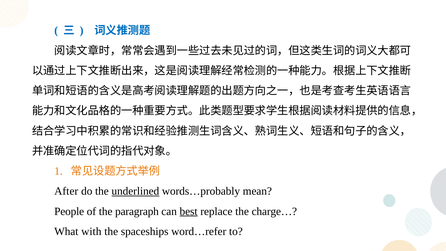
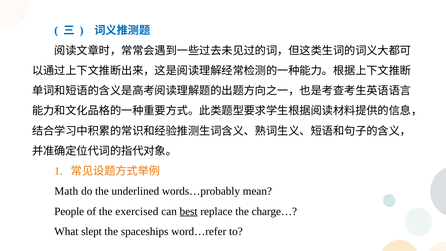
After: After -> Math (66, 191)
underlined underline: present -> none (135, 191)
paragraph: paragraph -> exercised (137, 211)
with: with -> slept (91, 231)
